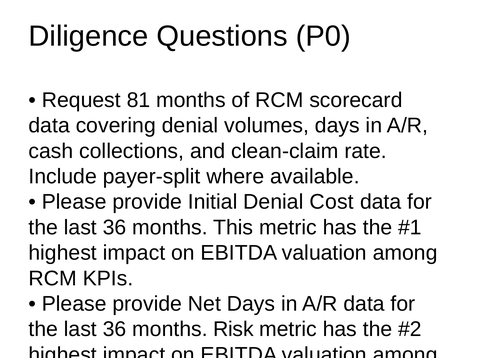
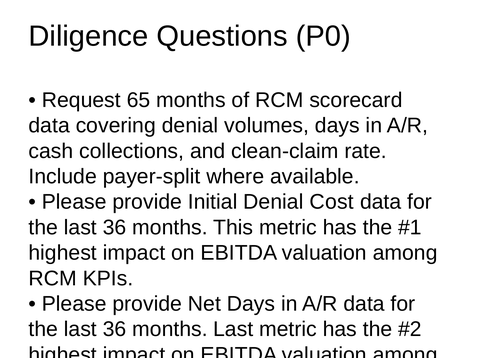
81: 81 -> 65 (138, 100)
months Risk: Risk -> Last (233, 329)
